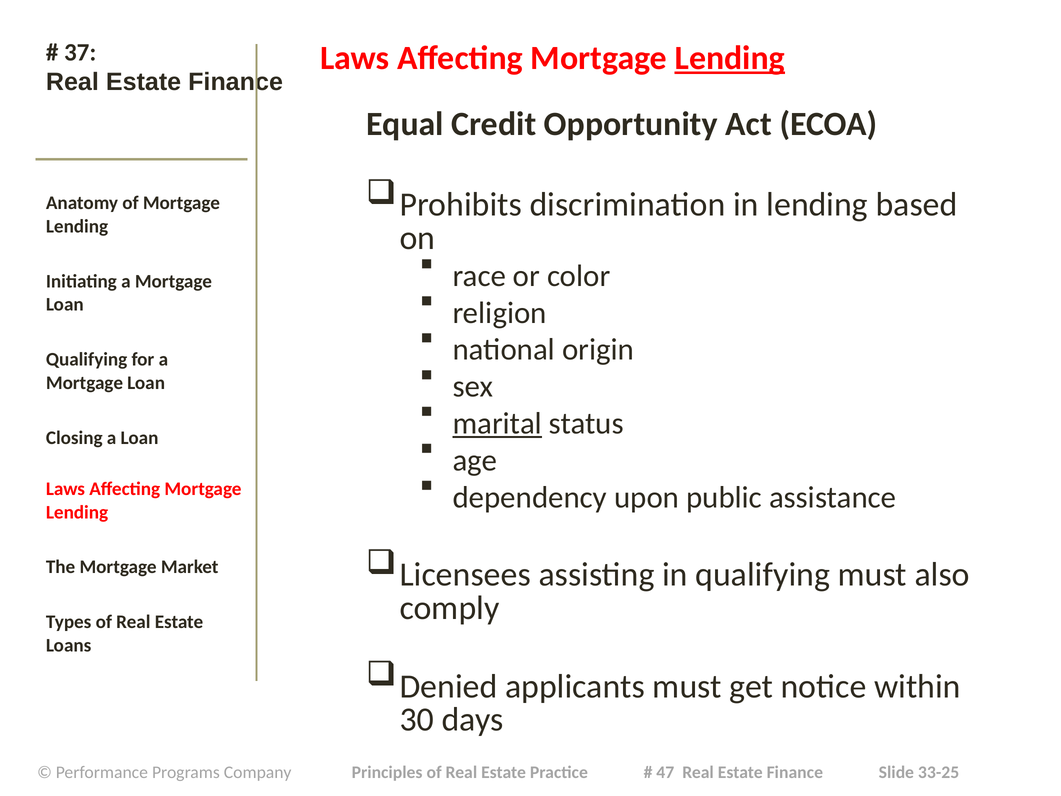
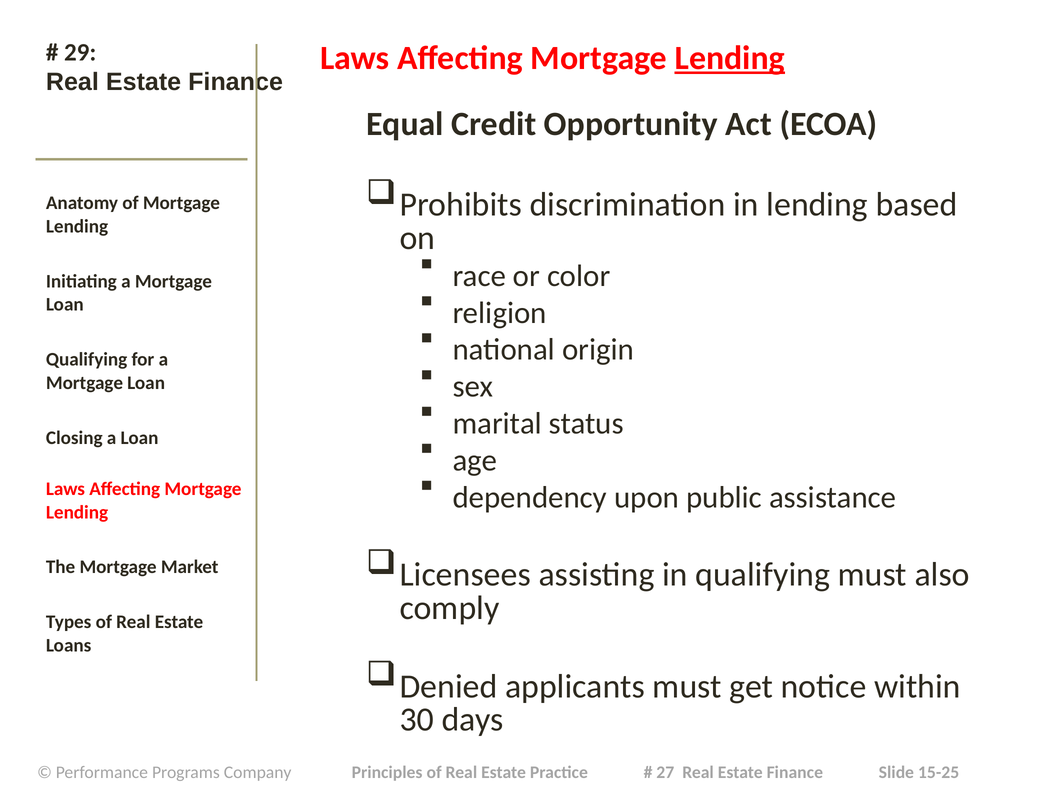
37: 37 -> 29 (80, 53)
marital underline: present -> none (497, 423)
47: 47 -> 27 (665, 772)
33-25: 33-25 -> 15-25 (939, 772)
